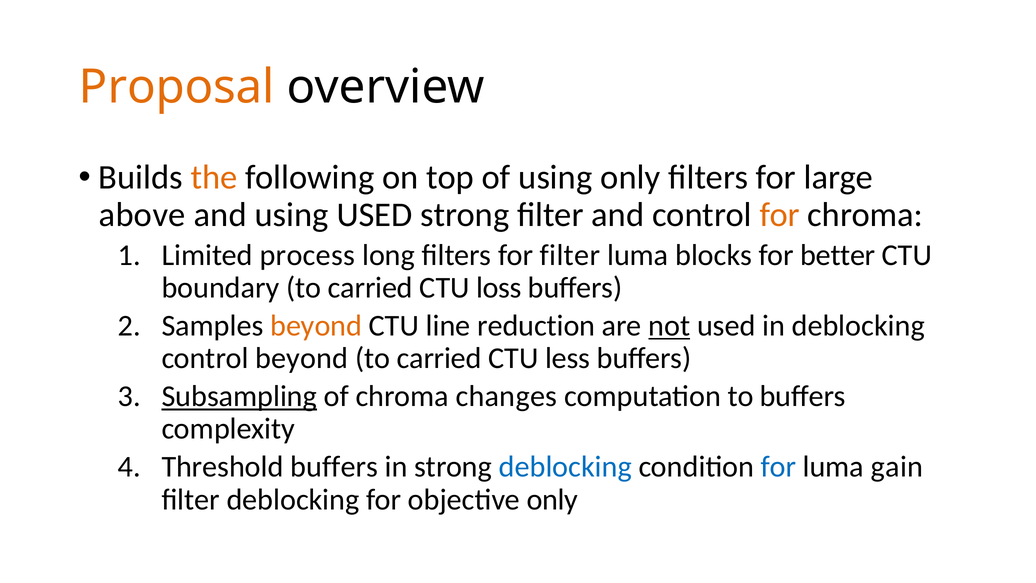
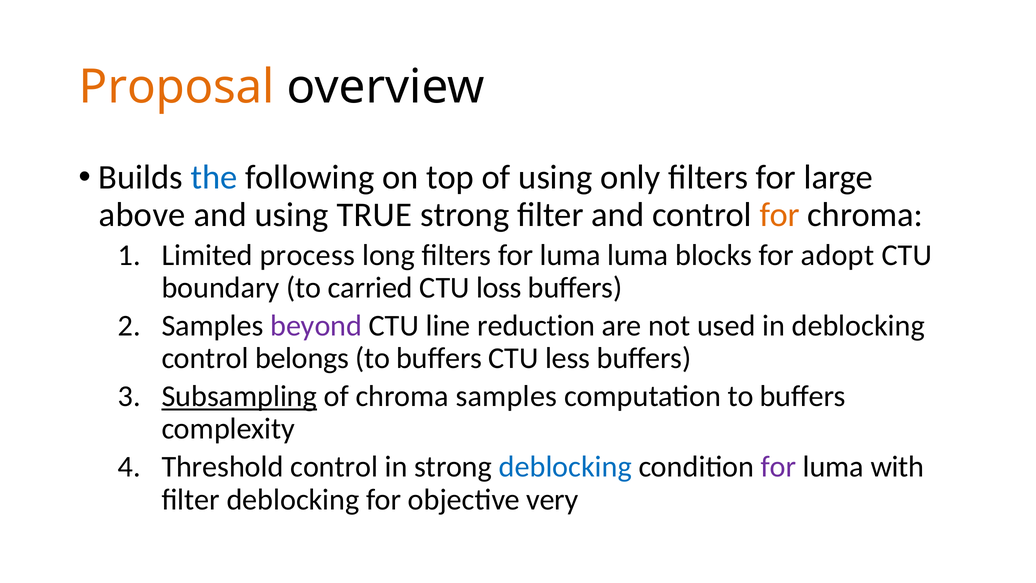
the colour: orange -> blue (214, 177)
using USED: USED -> TRUE (374, 215)
filters for filter: filter -> luma (570, 255)
better: better -> adopt (838, 255)
beyond colour: orange -> purple (316, 326)
not underline: present -> none (669, 326)
control beyond: beyond -> belongs (302, 358)
carried: carried -> buffers (439, 358)
chroma changes: changes -> samples (506, 396)
Threshold buffers: buffers -> control (334, 467)
for colour: blue -> purple (778, 467)
gain: gain -> with (897, 467)
objective only: only -> very (552, 499)
